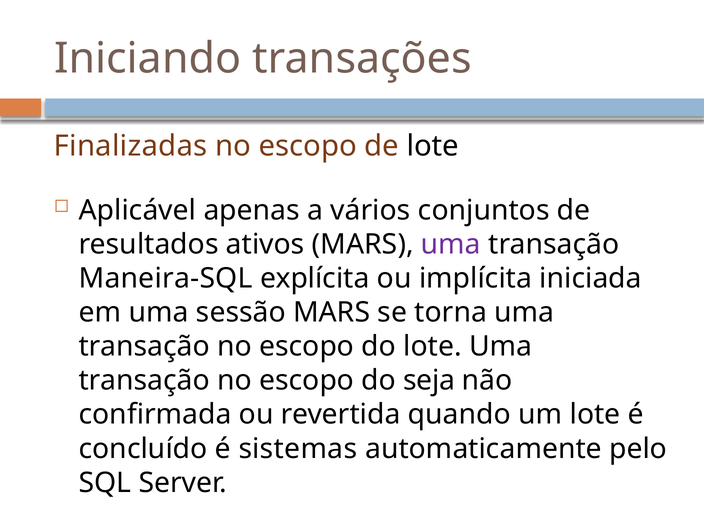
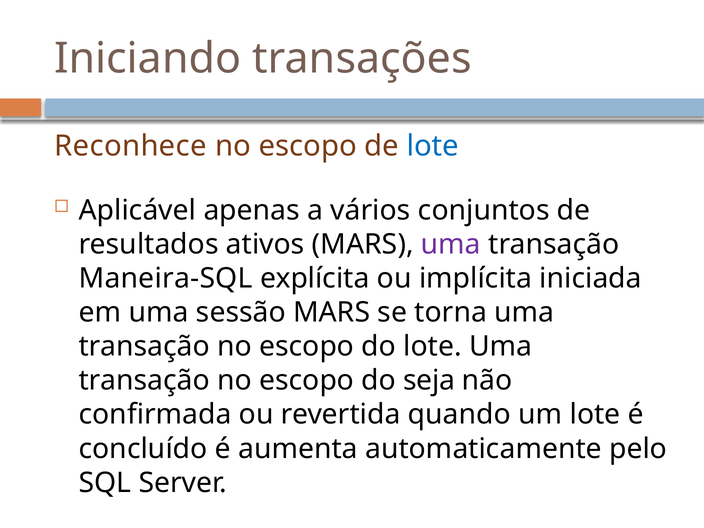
Finalizadas: Finalizadas -> Reconhece (131, 146)
lote colour: black -> blue (433, 146)
sistemas: sistemas -> aumenta (298, 449)
